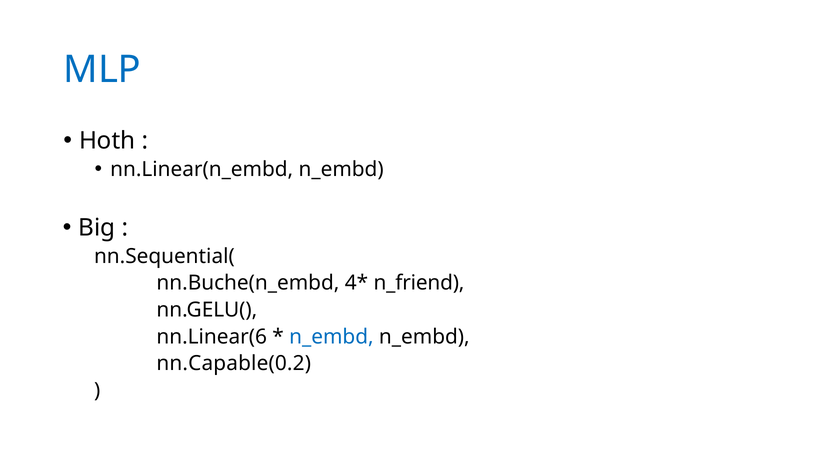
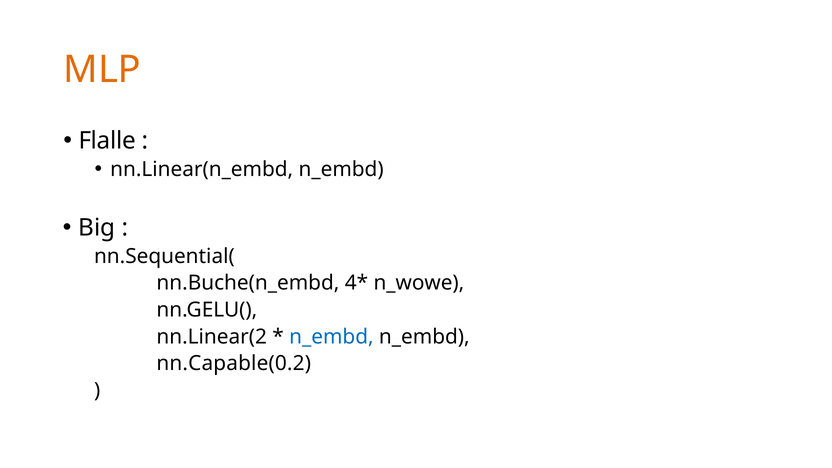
MLP colour: blue -> orange (102, 70)
Hoth: Hoth -> Flalle (107, 141)
n_friend: n_friend -> n_wowe (419, 283)
nn.Linear(6: nn.Linear(6 -> nn.Linear(2 (212, 337)
